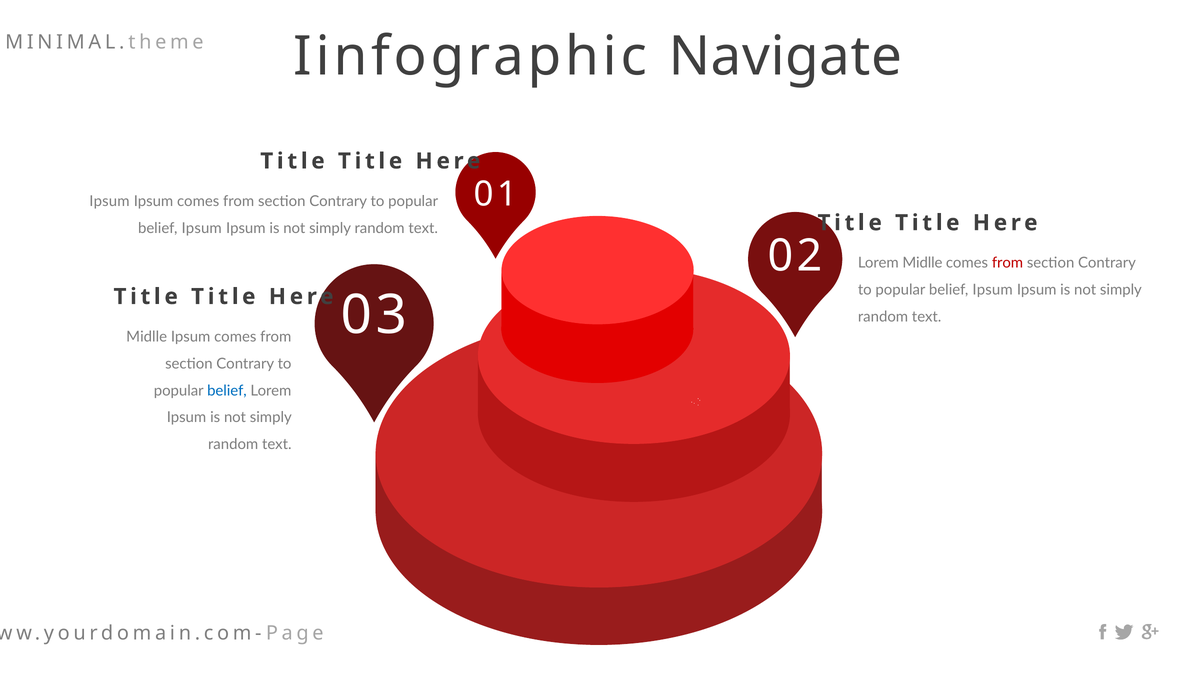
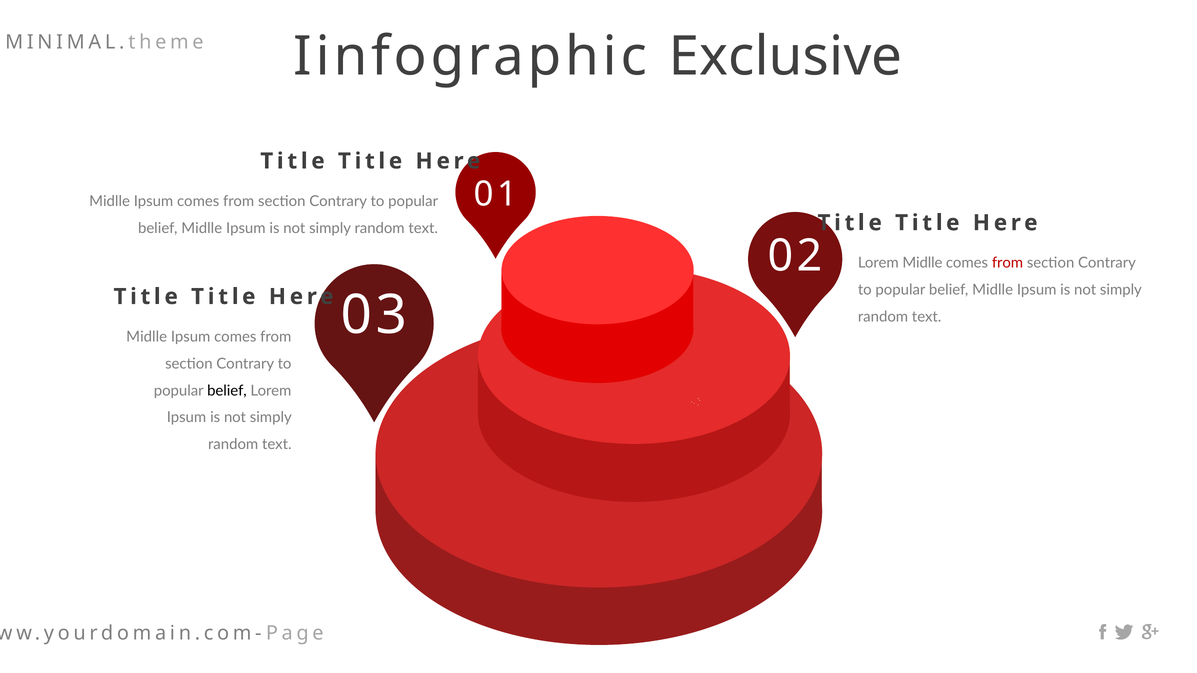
Navigate: Navigate -> Exclusive (786, 56)
Ipsum: Ipsum -> Midlle (110, 201)
Ipsum: Ipsum -> Midlle (202, 228)
Ipsum: Ipsum -> Midlle (993, 290)
belief colour: blue -> black (227, 391)
